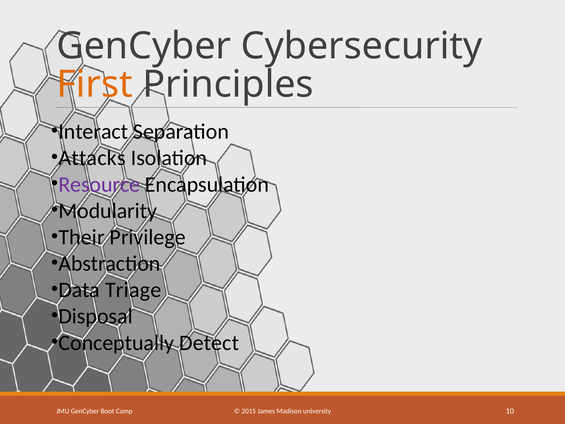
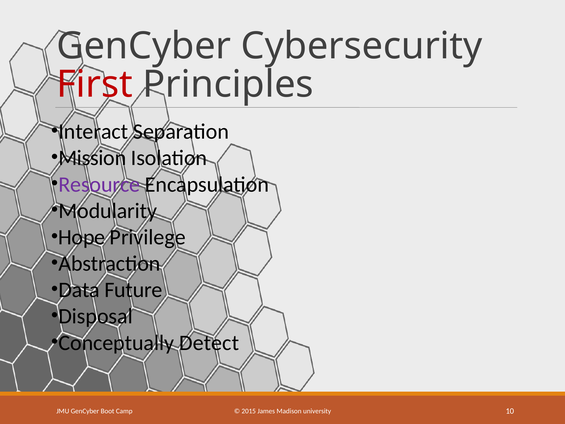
First colour: orange -> red (95, 84)
Attacks: Attacks -> Mission (92, 158)
Their: Their -> Hope (82, 237)
Triage: Triage -> Future (133, 290)
